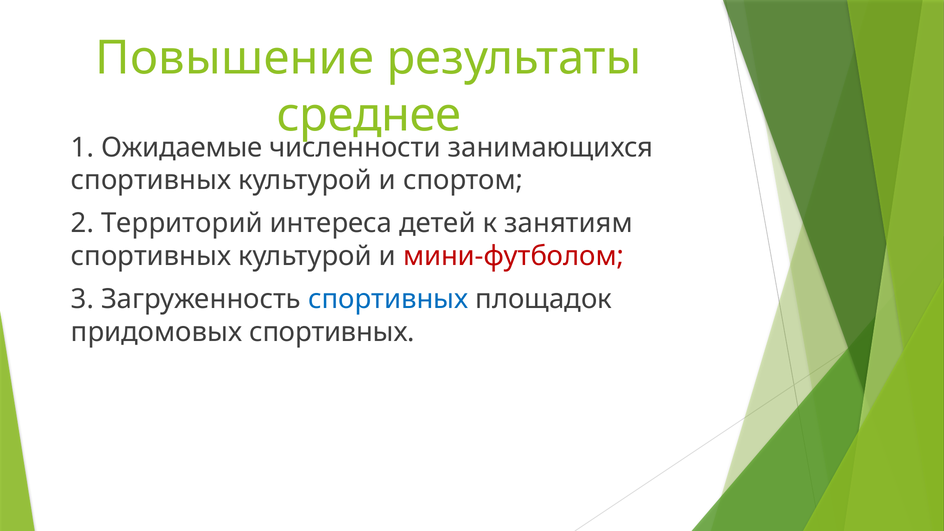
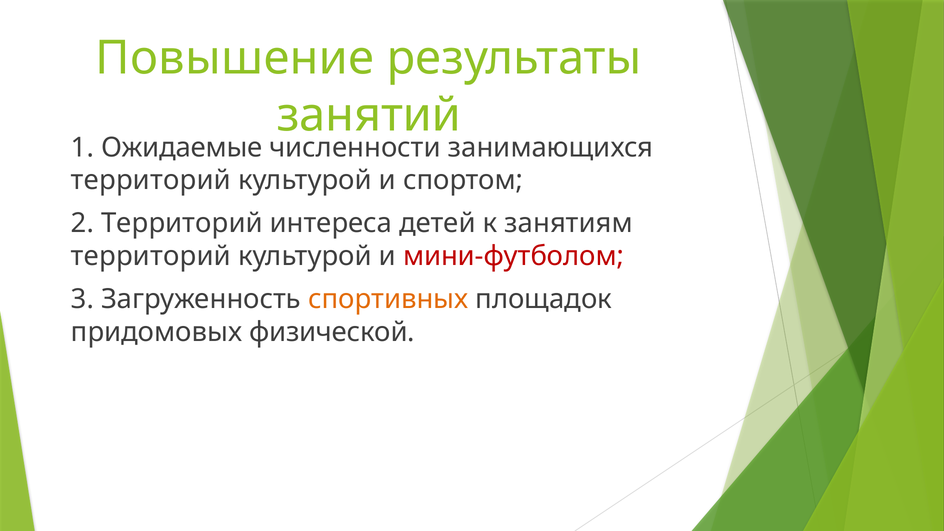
среднее: среднее -> занятий (369, 115)
спортивных: спортивных -> территорий (151, 180)
спортивных: спортивных -> территорий (151, 256)
спортивных colour: blue -> orange (388, 299)
придомовых спортивных: спортивных -> физической (332, 332)
